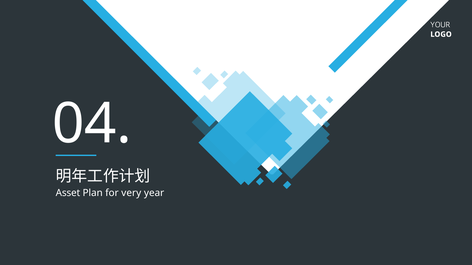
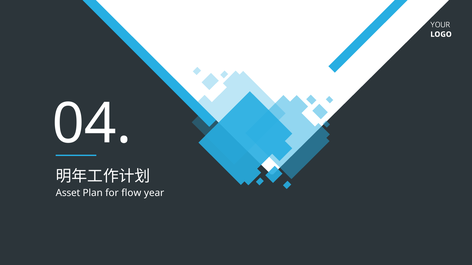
very: very -> flow (131, 193)
